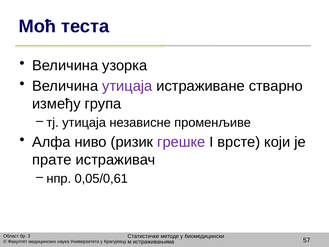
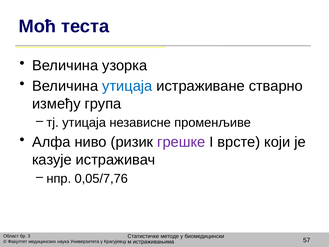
утицаја colour: purple -> blue (127, 86)
прате: прате -> казује (52, 160)
0,05/0,61: 0,05/0,61 -> 0,05/7,76 (101, 178)
